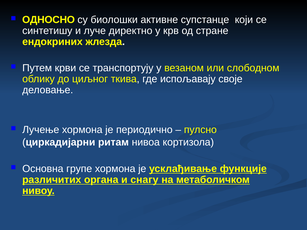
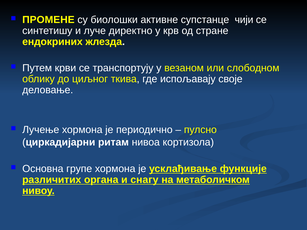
ОДНОСНО: ОДНОСНО -> ПРОМЕНЕ (48, 20)
који: који -> чији (244, 20)
